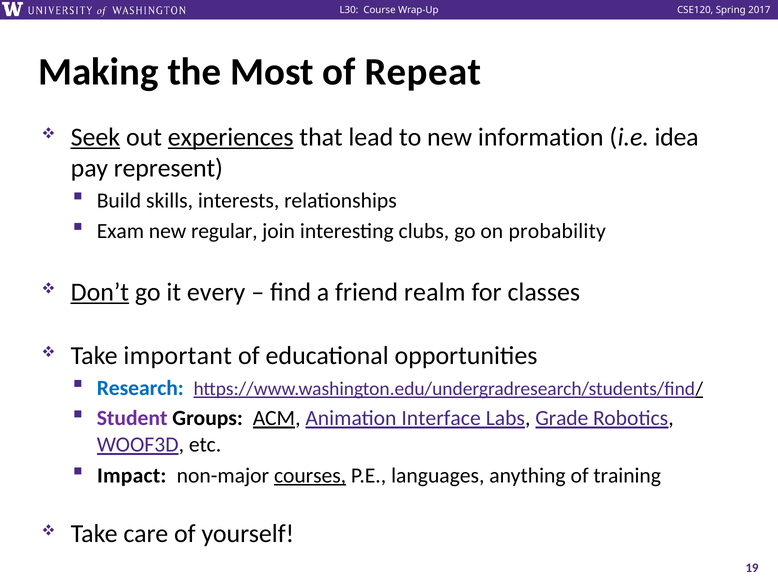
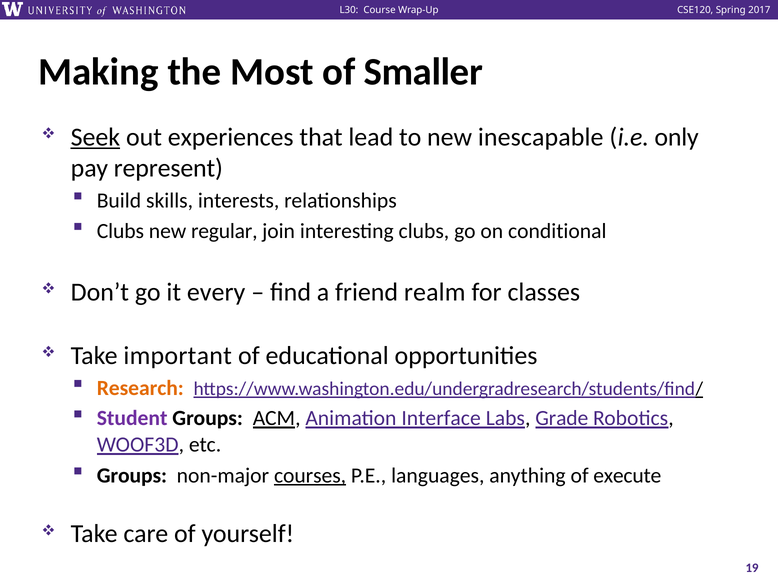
Repeat: Repeat -> Smaller (423, 72)
experiences underline: present -> none (231, 137)
information: information -> inescapable (541, 137)
idea: idea -> only (677, 137)
Exam: Exam -> Clubs (120, 231)
probability: probability -> conditional (557, 231)
Don’t underline: present -> none (100, 292)
Research colour: blue -> orange (140, 388)
Impact: Impact -> Groups (132, 476)
training: training -> execute (627, 476)
